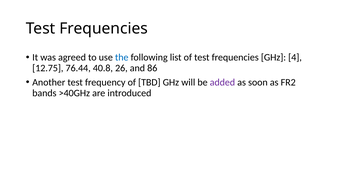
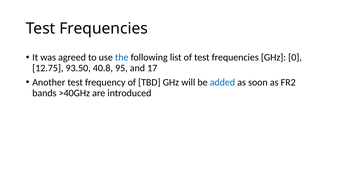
4: 4 -> 0 (295, 57)
76.44: 76.44 -> 93.50 (78, 68)
26: 26 -> 95 (121, 68)
86: 86 -> 17 (152, 68)
added colour: purple -> blue (222, 82)
